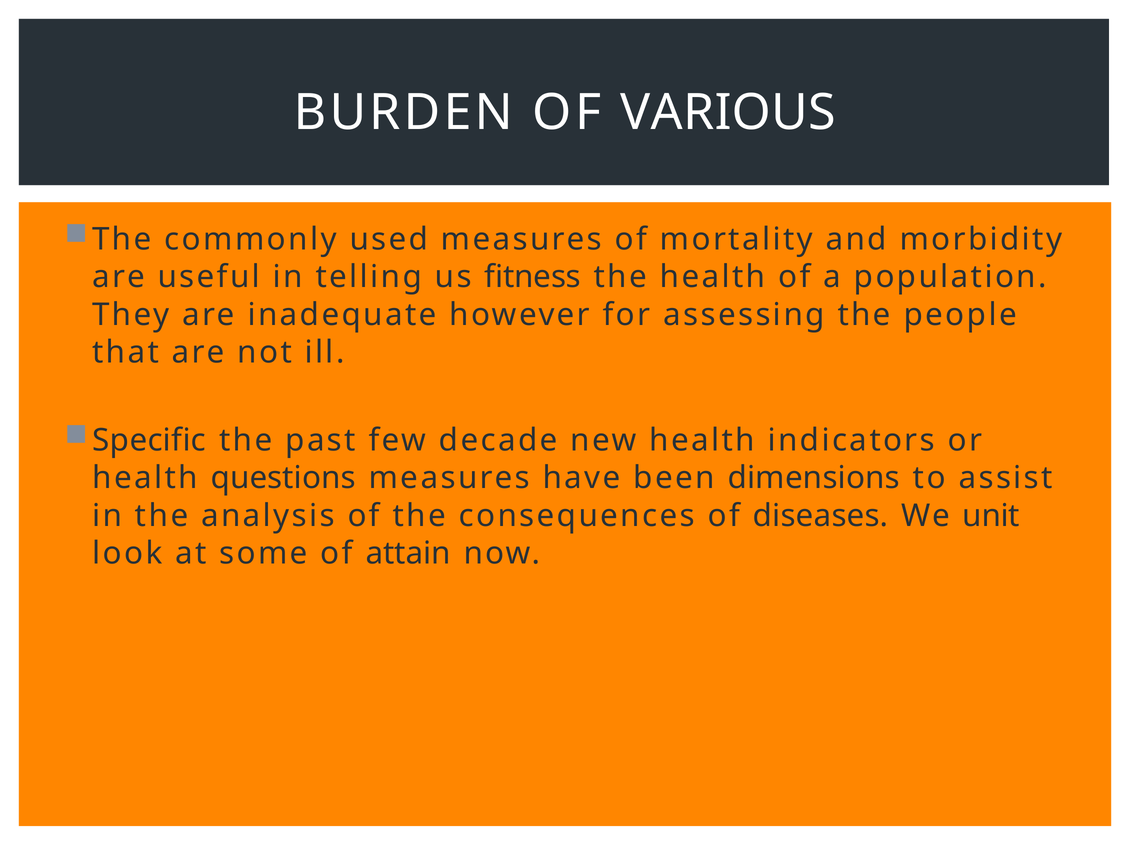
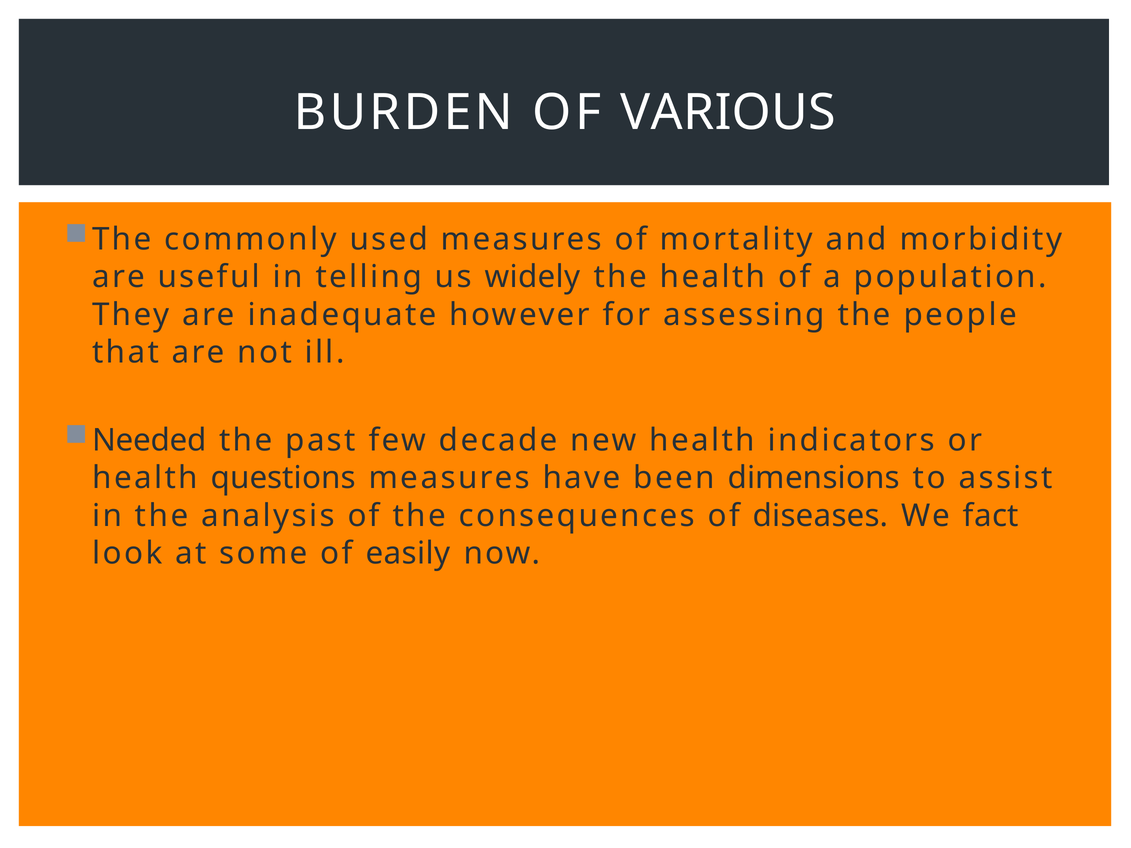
fitness: fitness -> widely (533, 277)
Specific: Specific -> Needed (149, 440)
unit: unit -> fact (991, 516)
attain: attain -> easily (408, 554)
